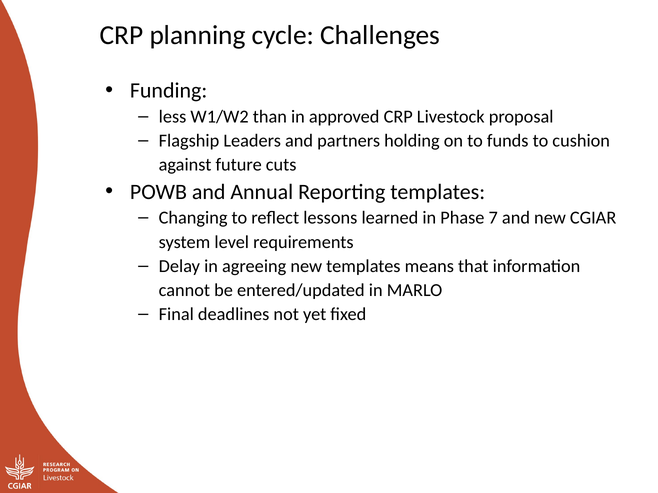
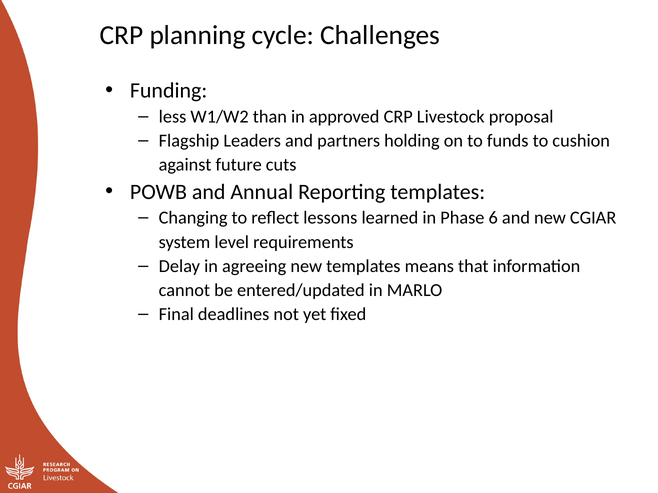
7: 7 -> 6 (493, 218)
